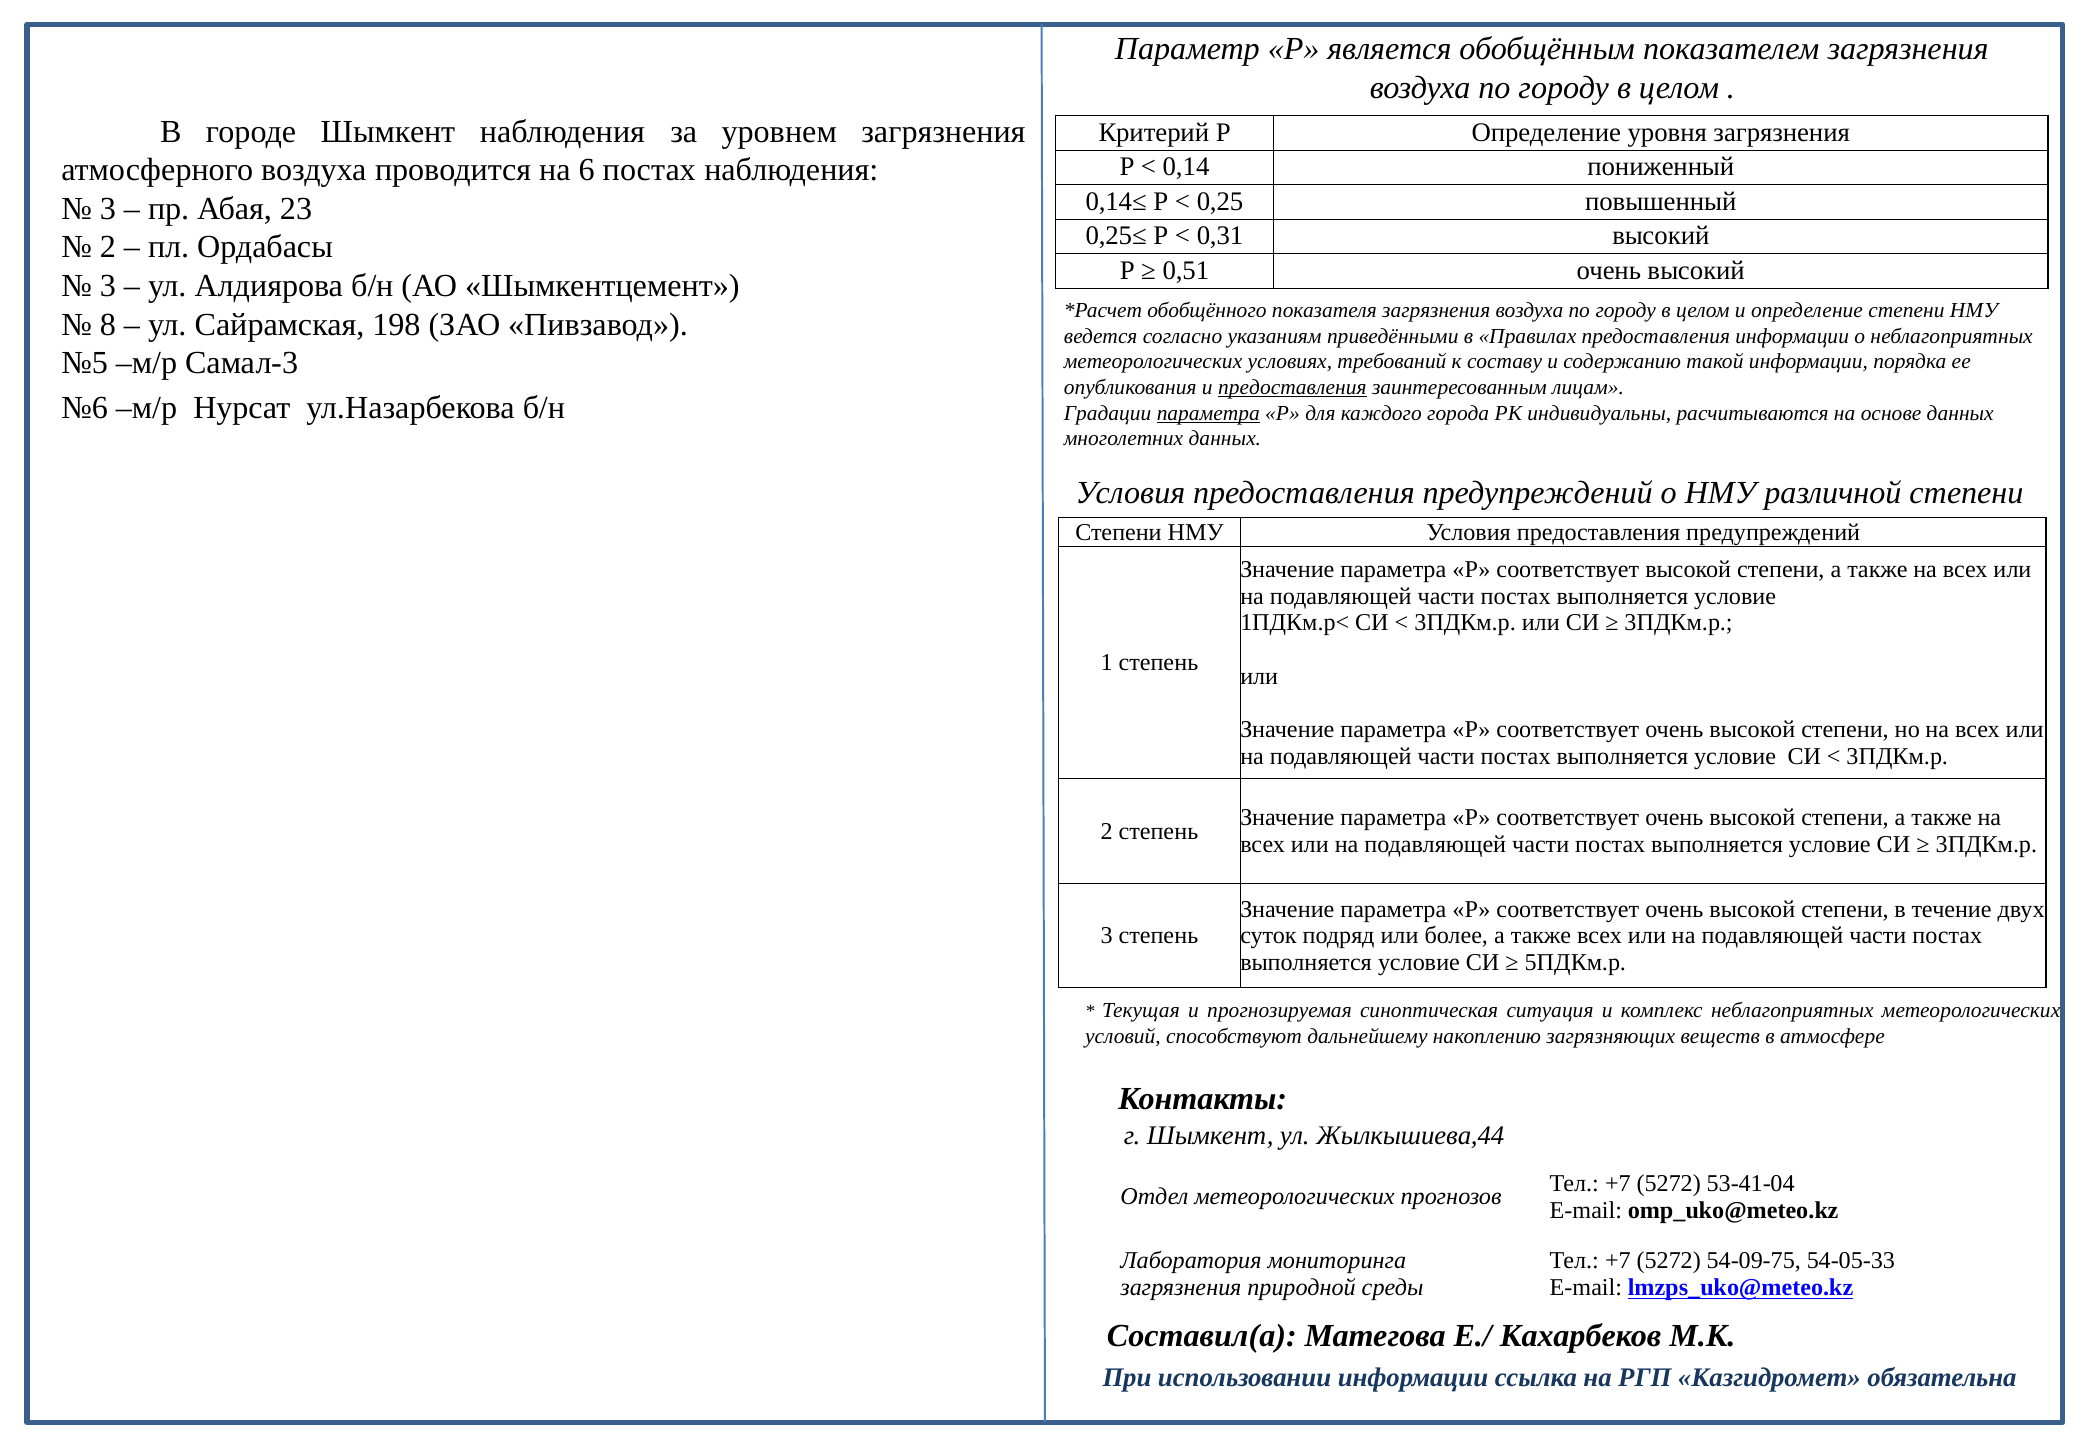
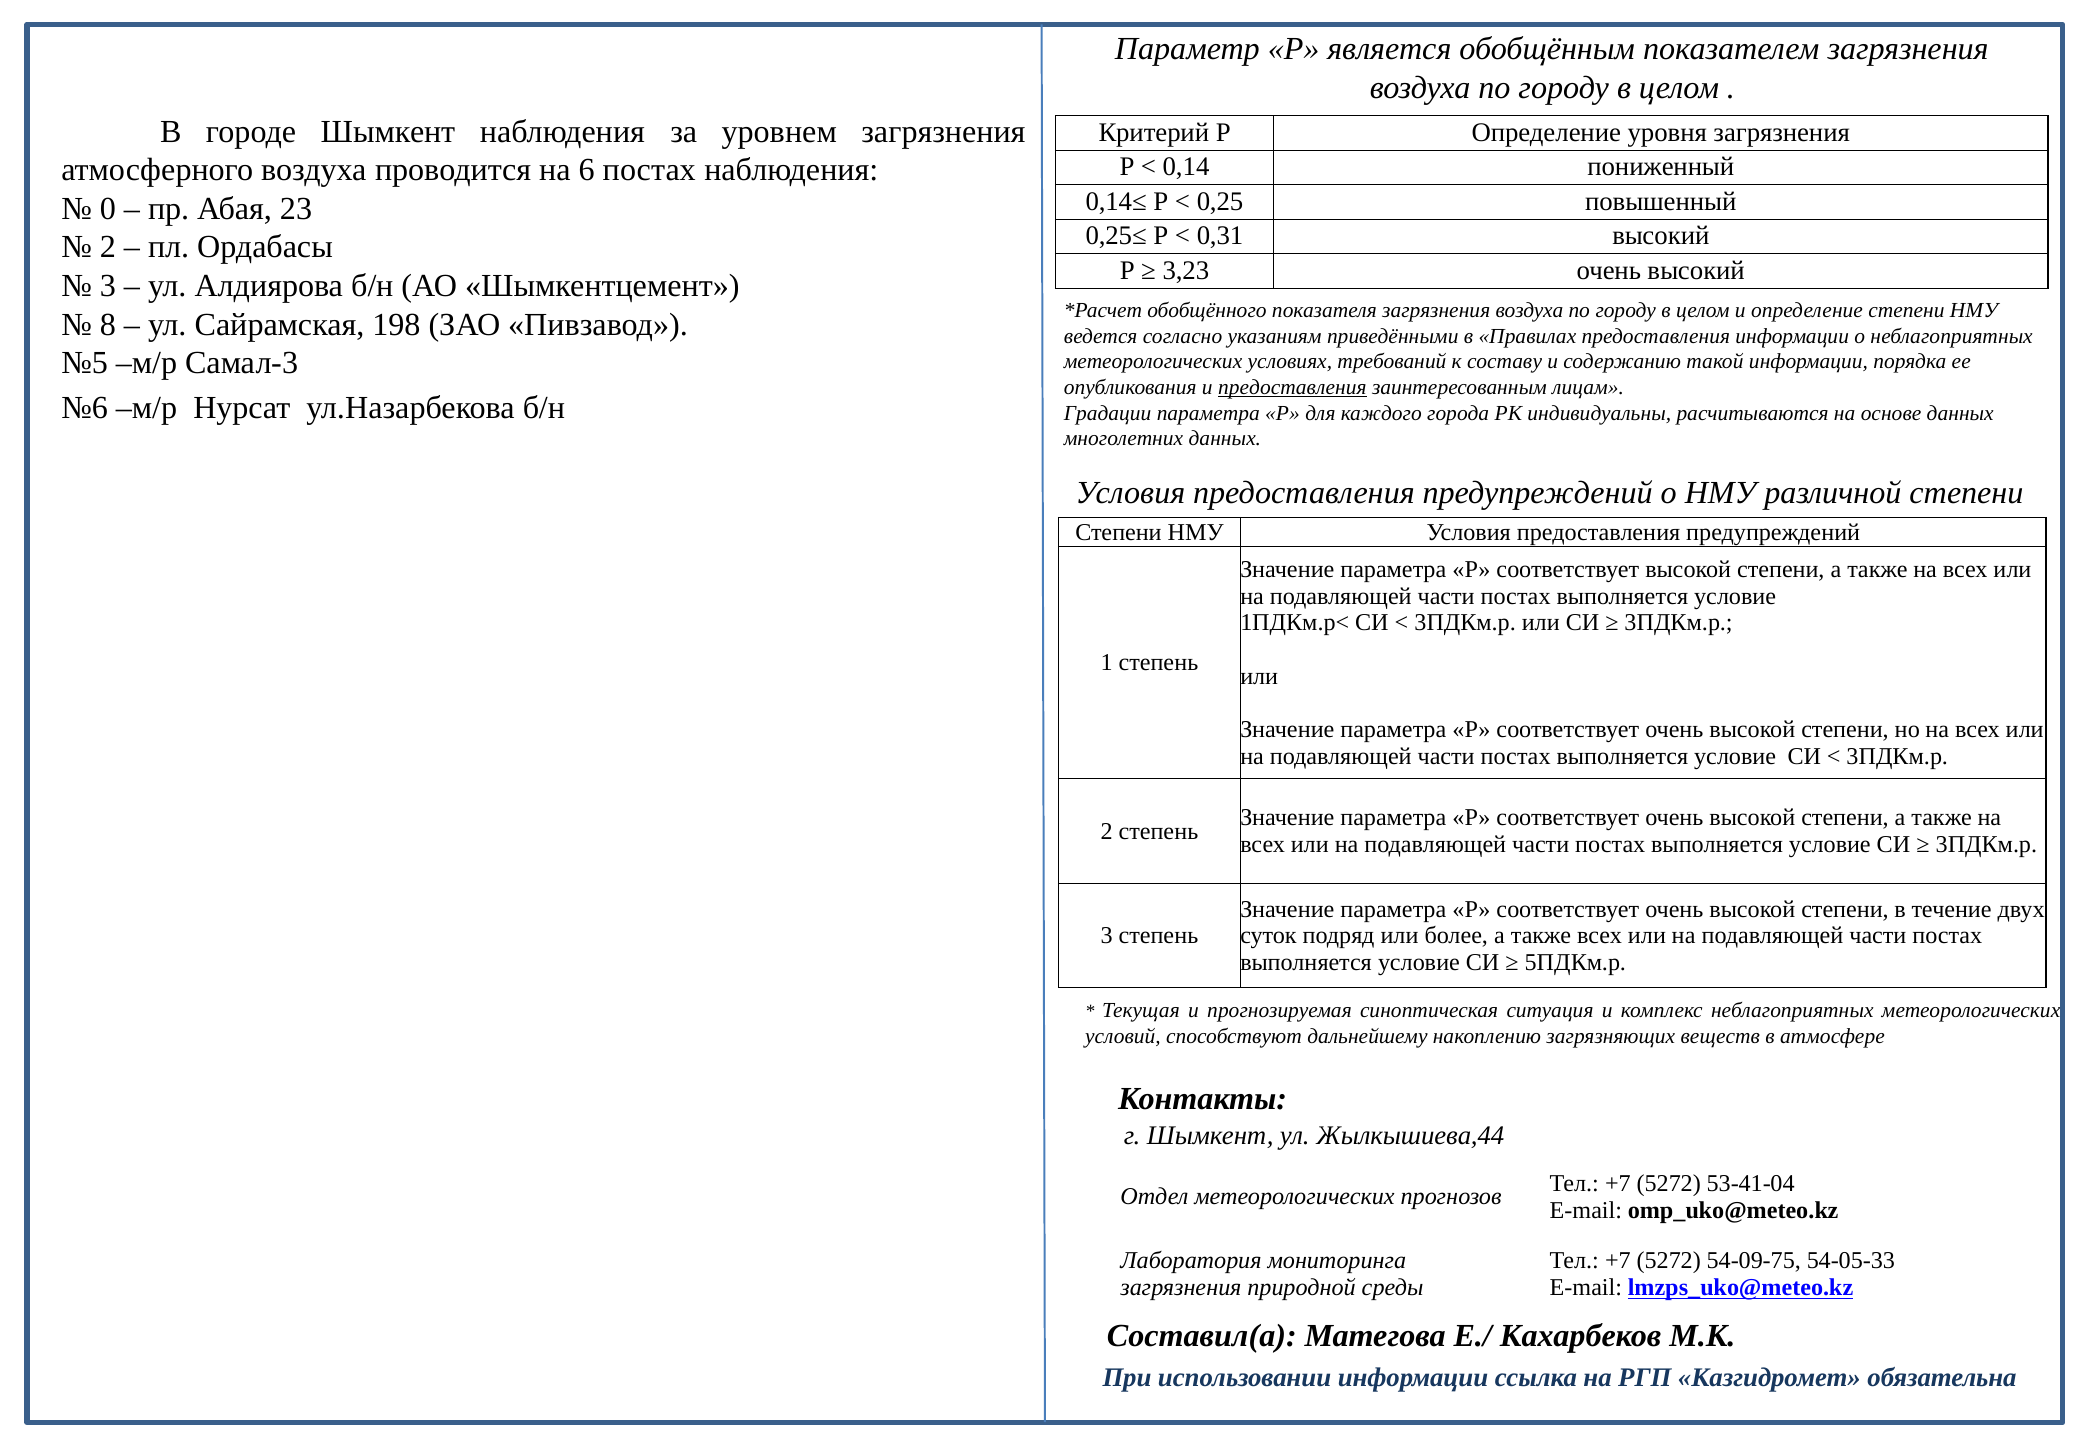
3: 3 -> 0 (108, 209)
0,51: 0,51 -> 3,23 (1186, 271)
параметра underline: present -> none (1208, 413)
